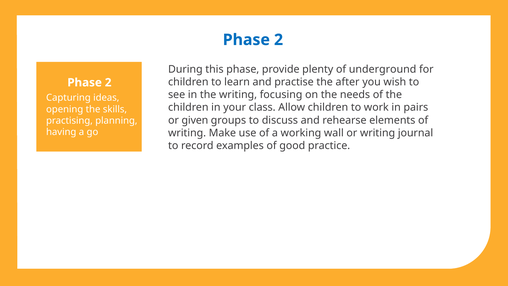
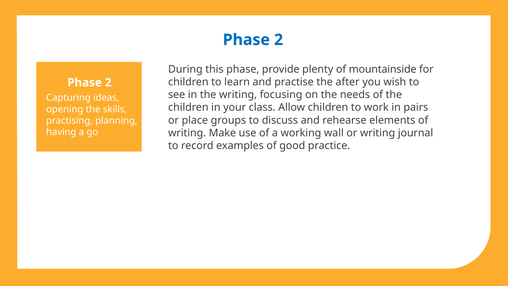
underground: underground -> mountainside (383, 69)
given: given -> place (195, 120)
